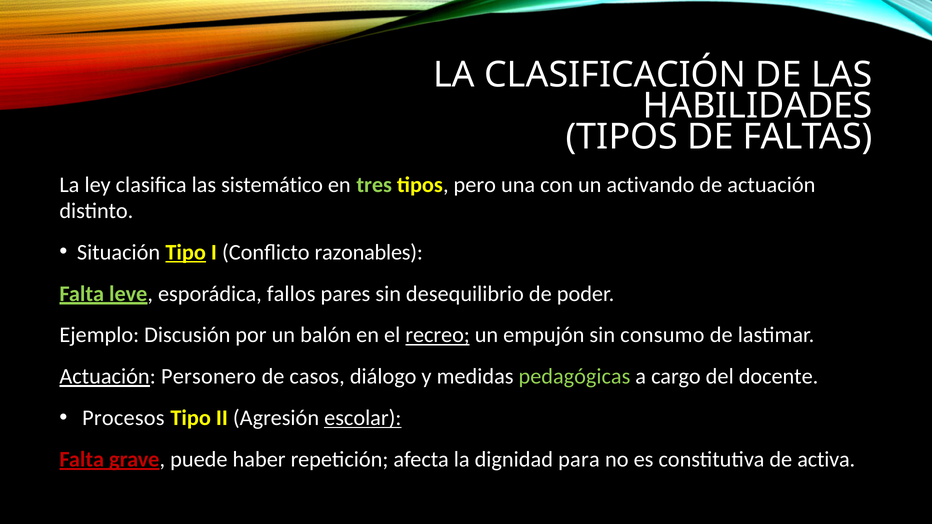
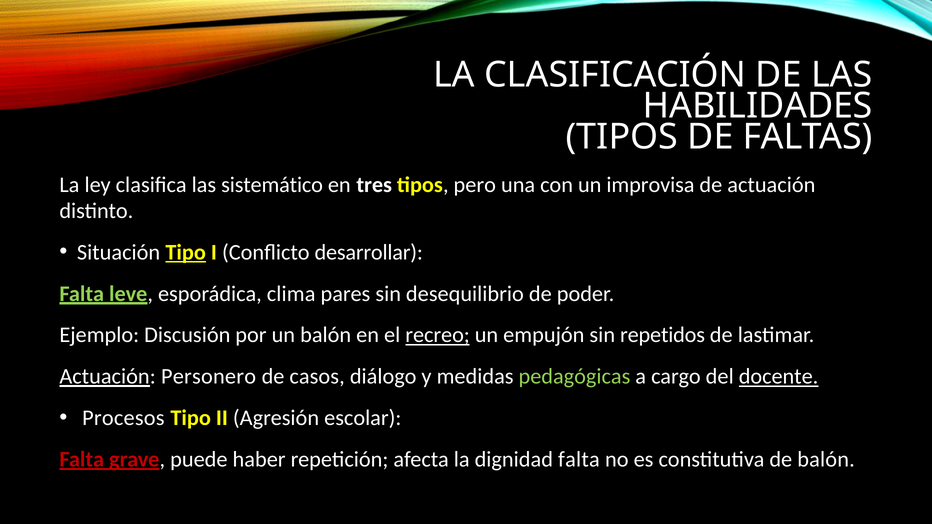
tres colour: light green -> white (374, 185)
activando: activando -> improvisa (650, 185)
razonables: razonables -> desarrollar (369, 252)
fallos: fallos -> clima (291, 294)
consumo: consumo -> repetidos (663, 335)
docente underline: none -> present (779, 377)
escolar underline: present -> none (363, 418)
dignidad para: para -> falta (579, 460)
de activa: activa -> balón (826, 460)
